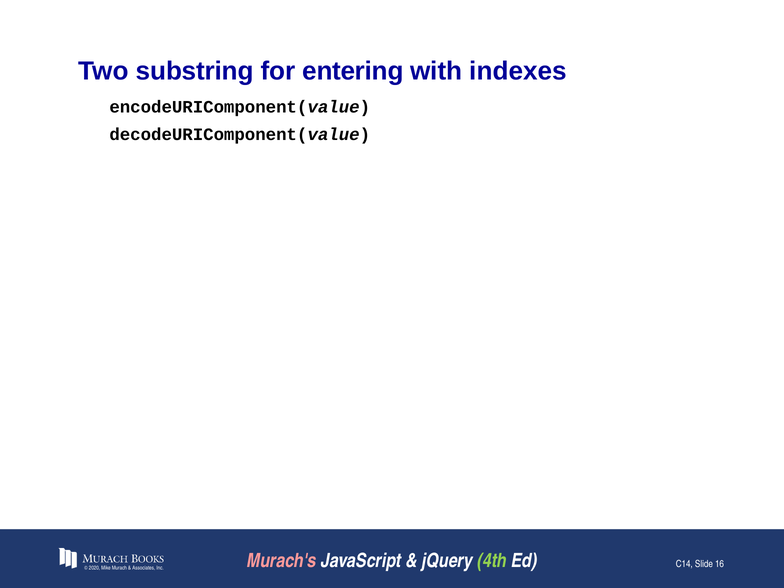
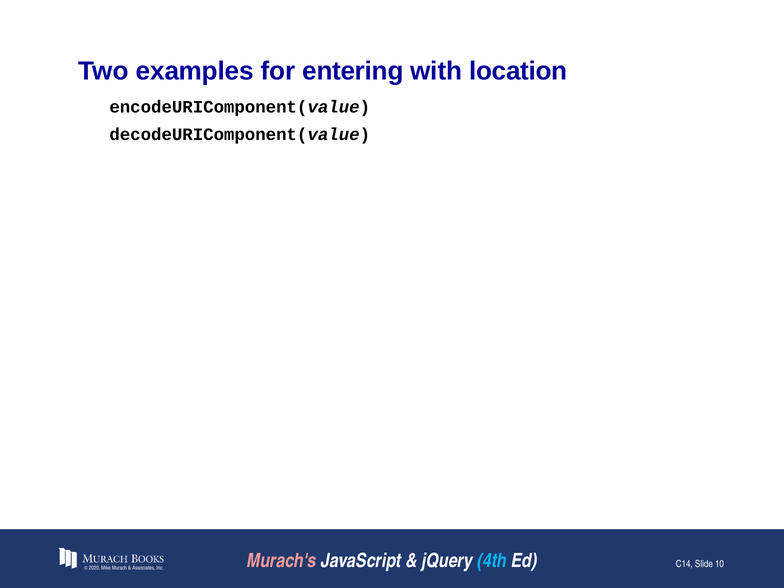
substring: substring -> examples (195, 71)
indexes: indexes -> location (518, 71)
4th colour: light green -> light blue (492, 561)
16: 16 -> 10 (719, 564)
